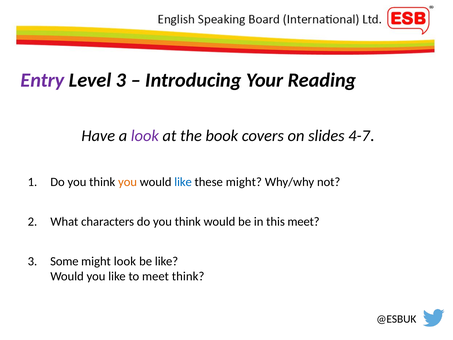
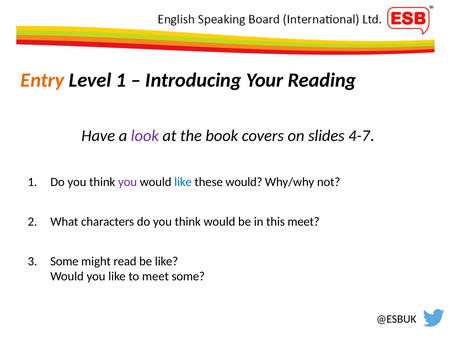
Entry colour: purple -> orange (42, 80)
Level 3: 3 -> 1 (121, 80)
you colour: orange -> purple (128, 182)
these might: might -> would (244, 182)
might look: look -> read (125, 261)
meet think: think -> some (188, 276)
